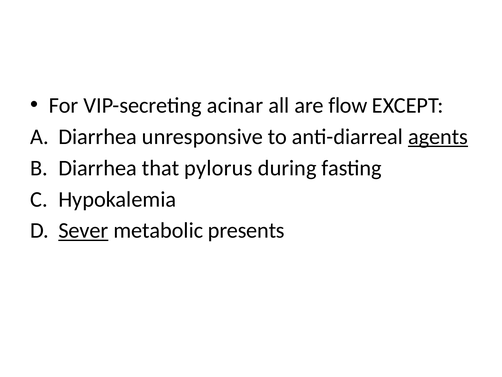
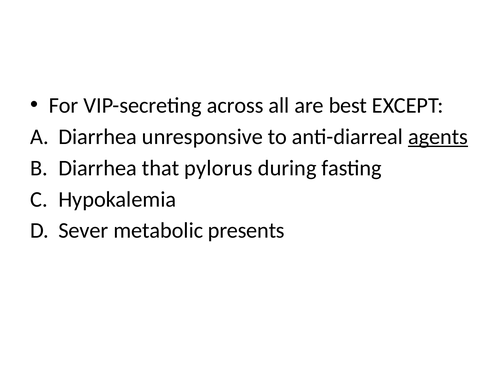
acinar: acinar -> across (235, 105)
flow: flow -> best (348, 105)
Sever underline: present -> none (83, 230)
